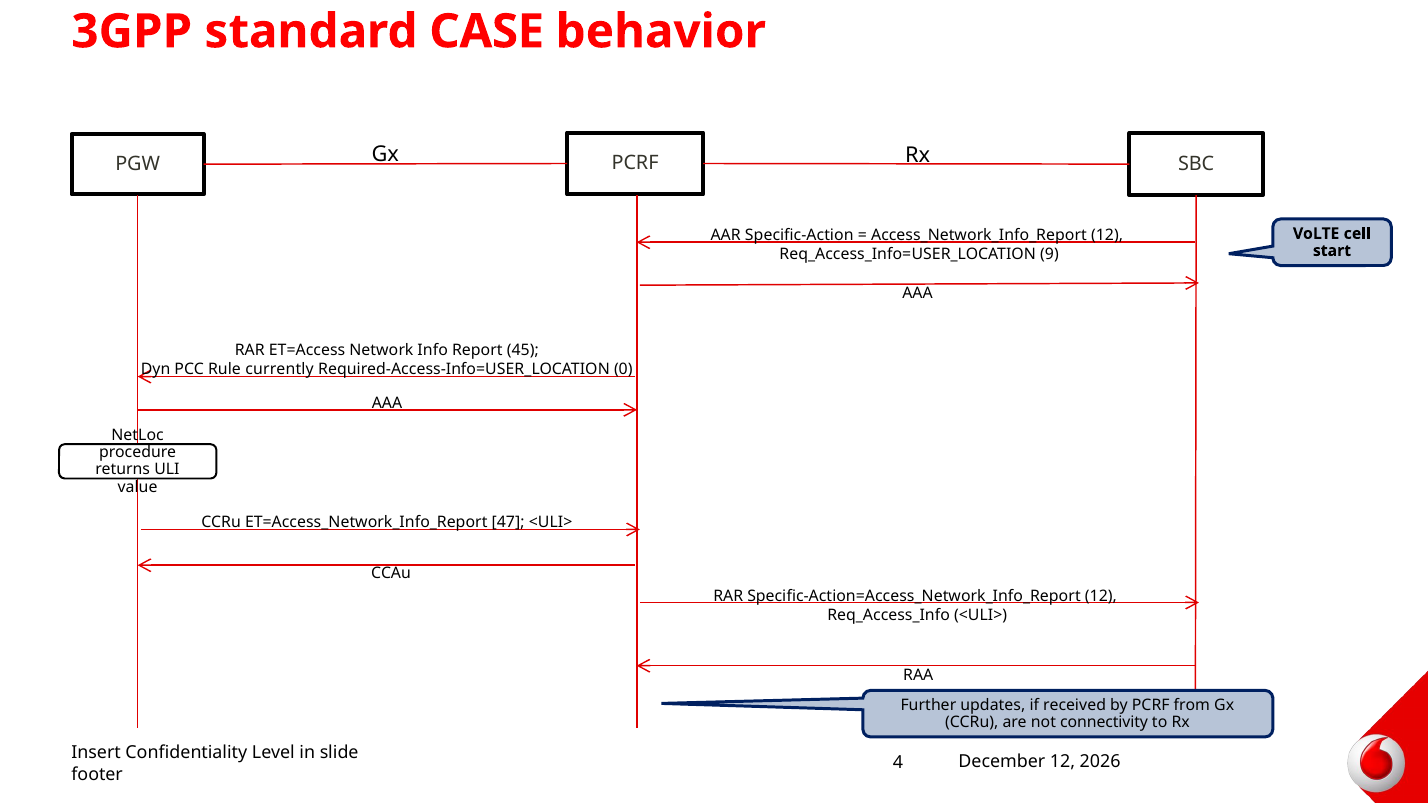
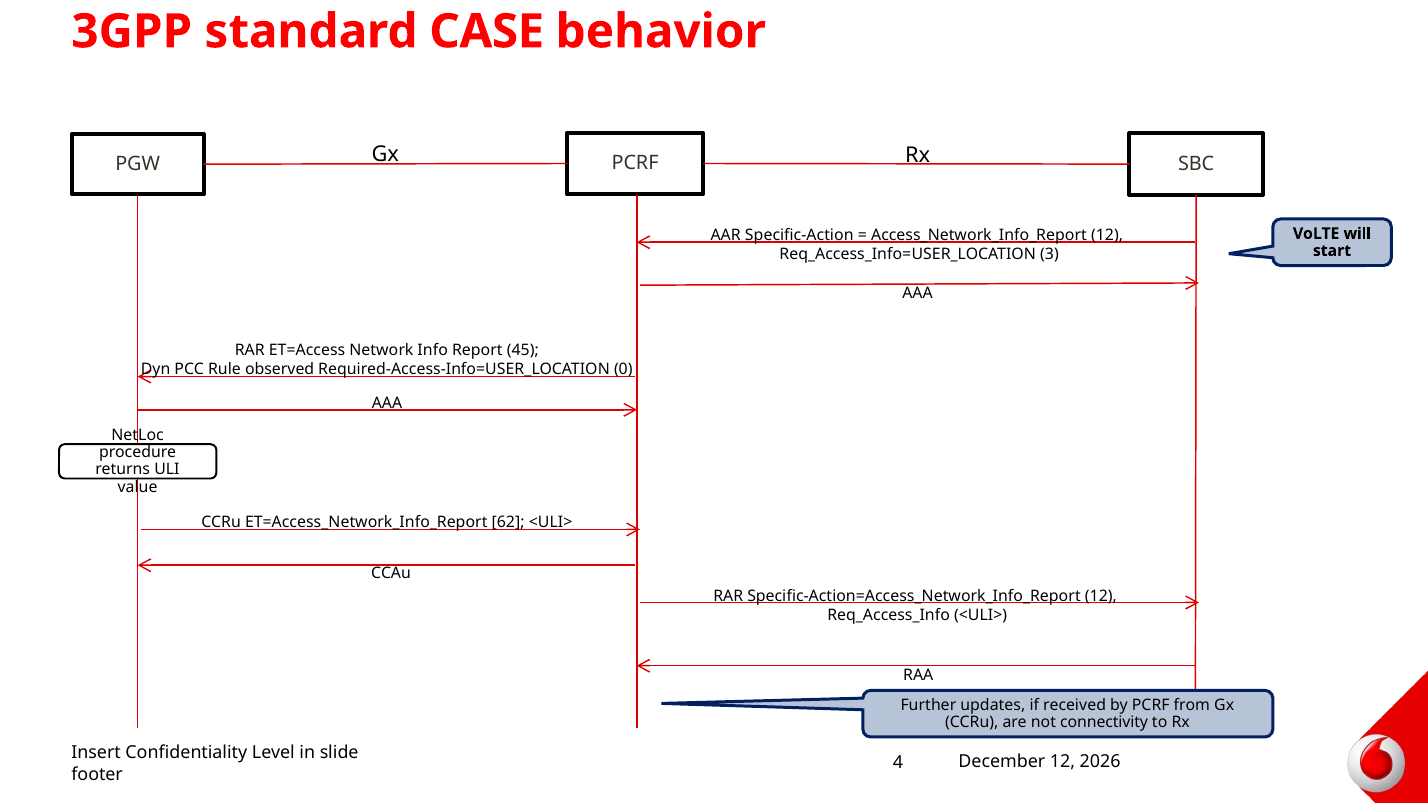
cell: cell -> will (1357, 234)
9: 9 -> 3 (1050, 254)
currently: currently -> observed (280, 369)
47: 47 -> 62 (508, 522)
